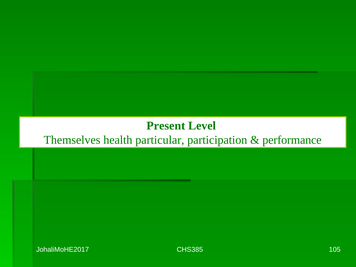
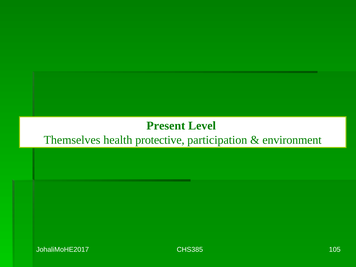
particular: particular -> protective (160, 140)
performance: performance -> environment (292, 140)
